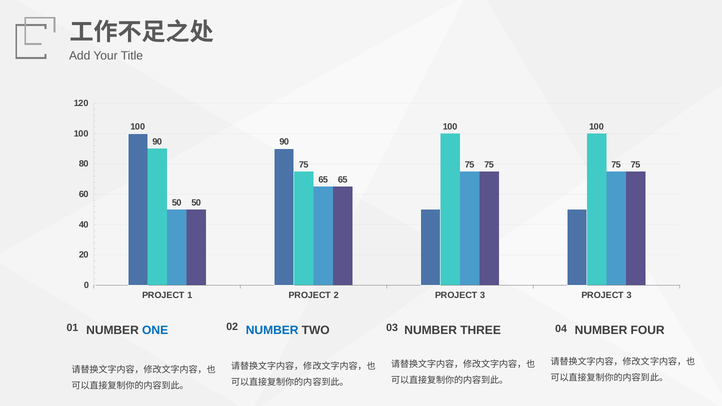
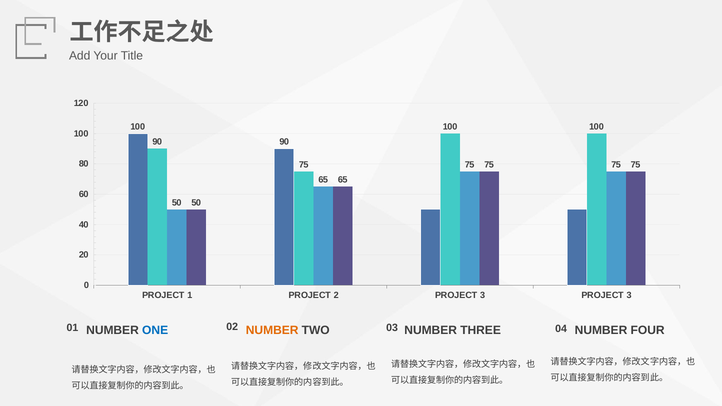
NUMBER colour: blue -> orange (272, 330)
